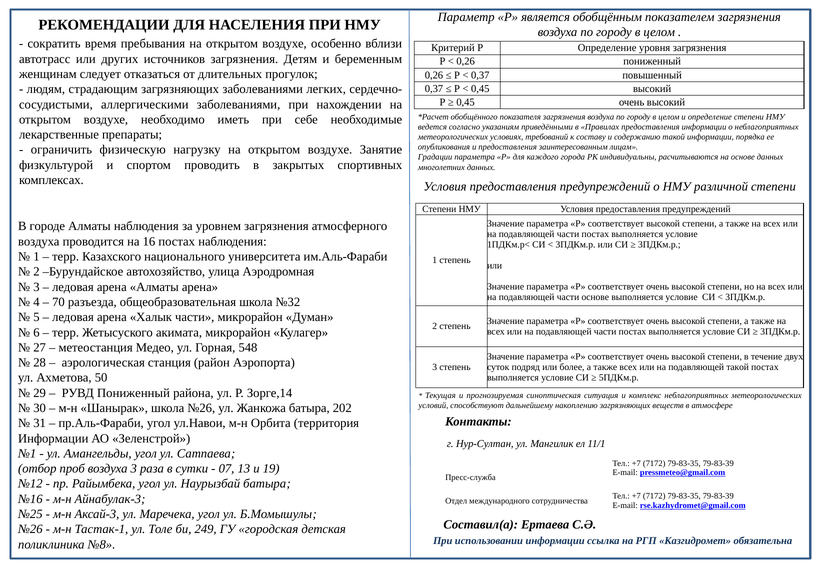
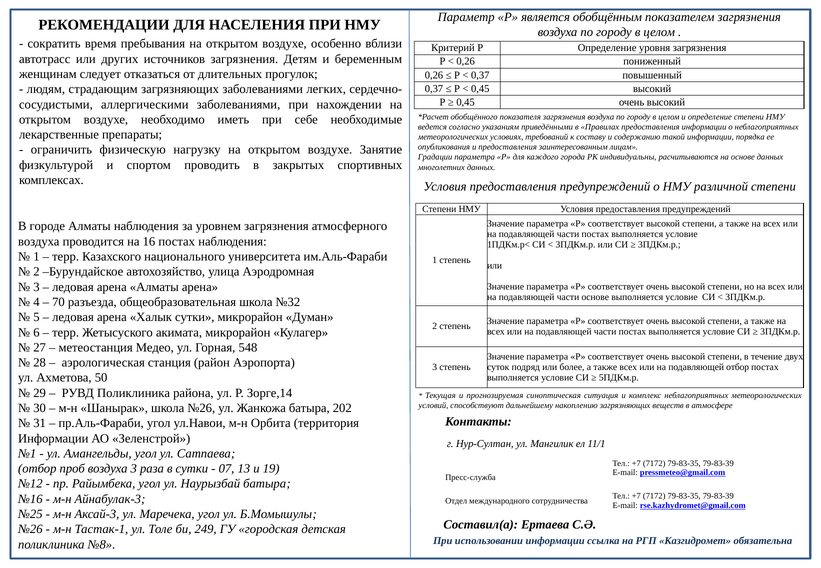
Халык части: части -> сутки (195, 317)
подавляющей такой: такой -> отбор (738, 368)
РУВД Пониженный: Пониженный -> Поликлиника (134, 393)
